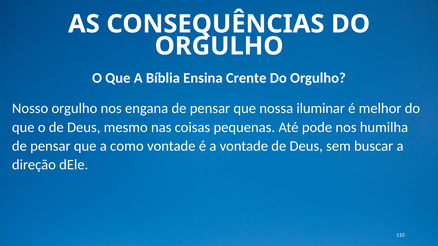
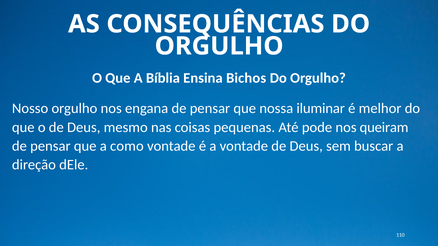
Crente: Crente -> Bichos (246, 78)
humilha: humilha -> queiram (384, 127)
